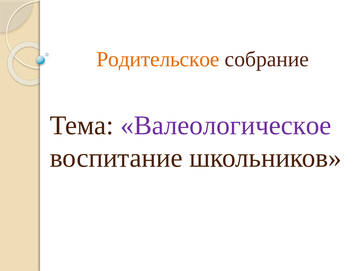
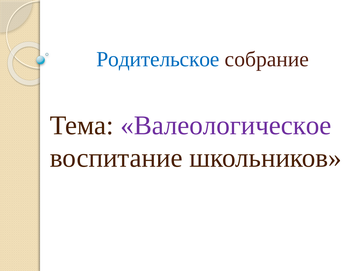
Родительское colour: orange -> blue (158, 59)
